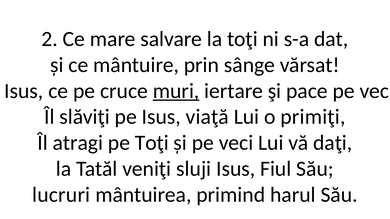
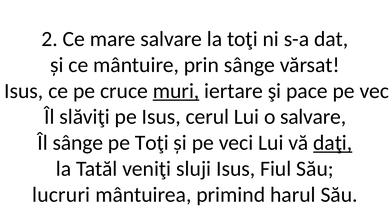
viaţă: viaţă -> cerul (207, 117)
o primiţi: primiţi -> salvare (313, 117)
Îl atragi: atragi -> sânge (78, 143)
daţi underline: none -> present (333, 143)
